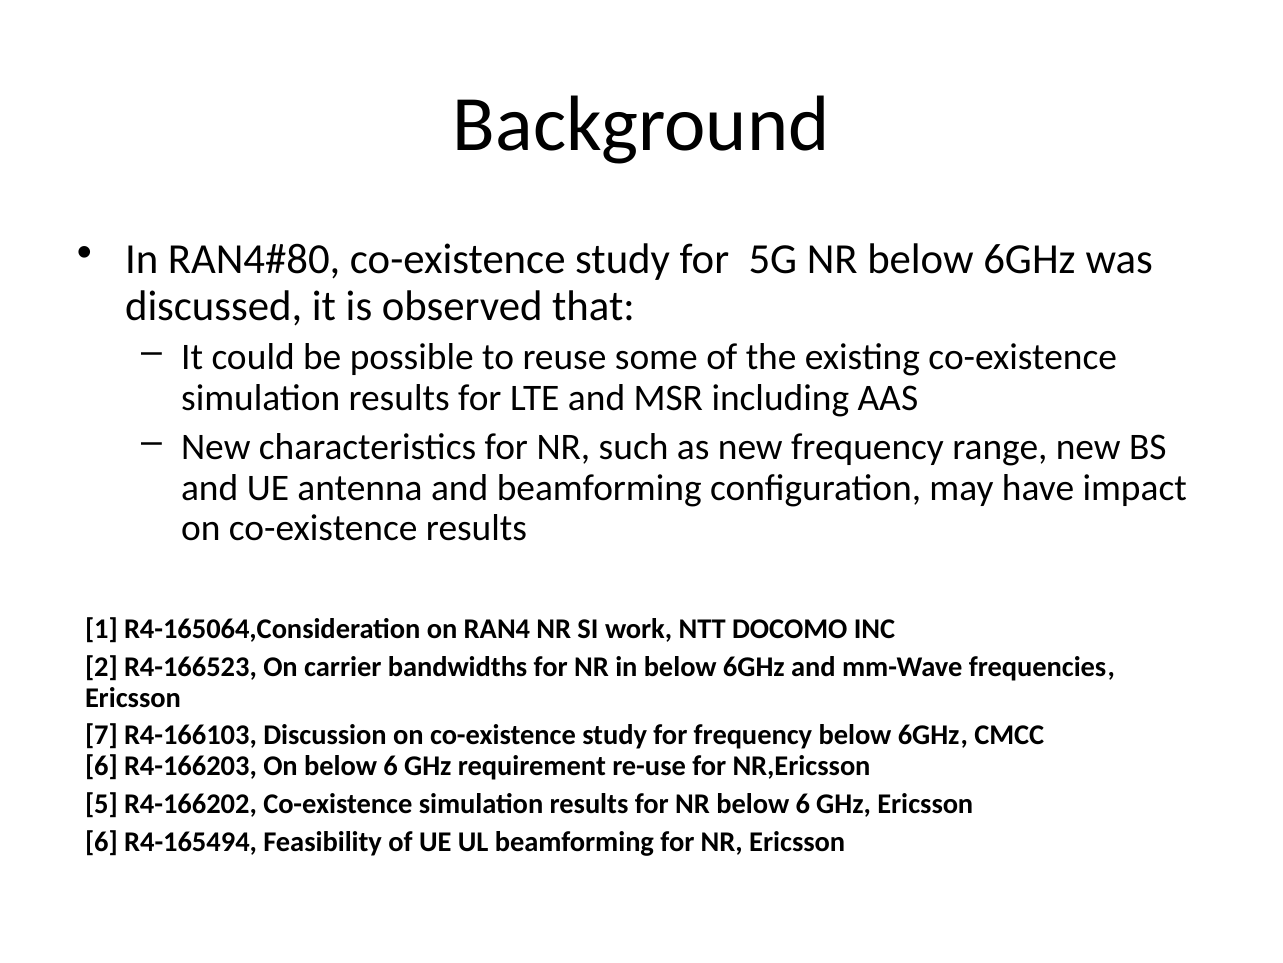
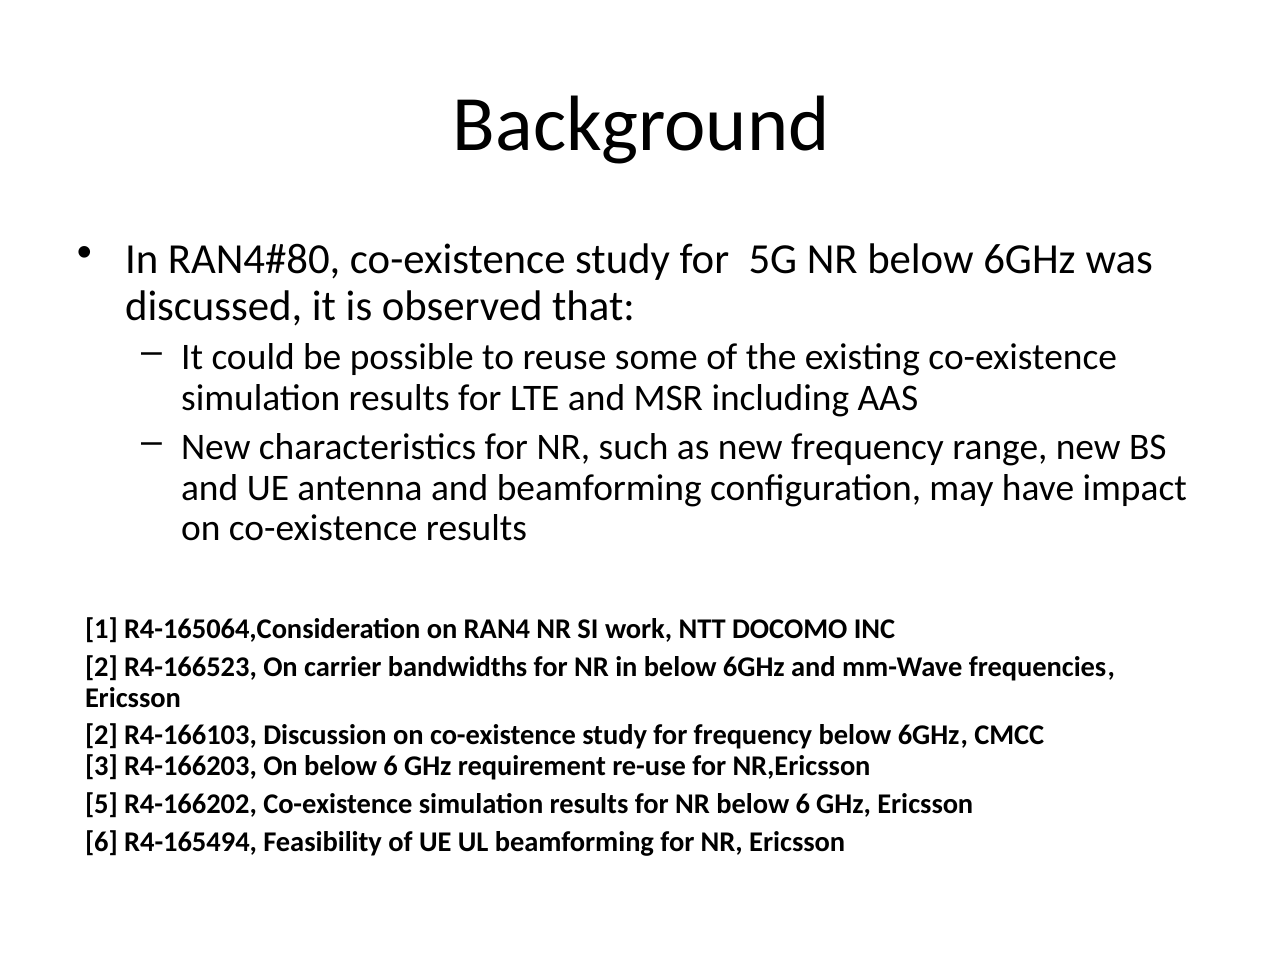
7: 7 -> 2 (101, 735)
6: 6 -> 3 (101, 766)
